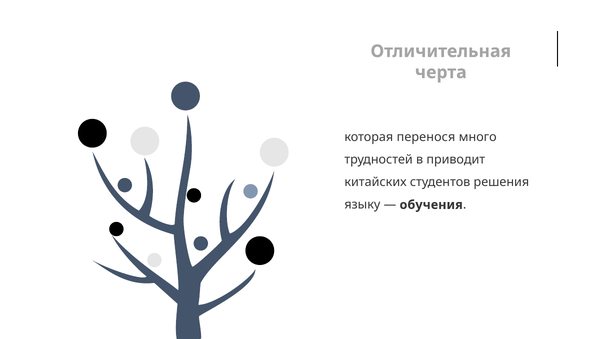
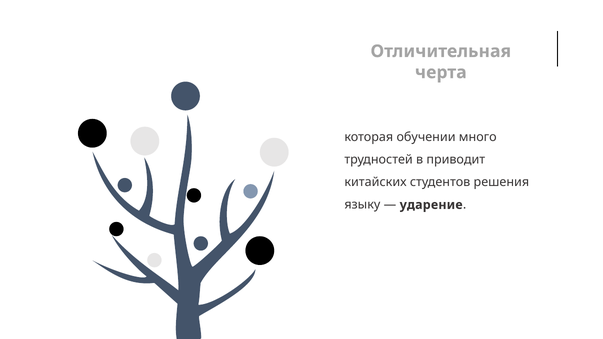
перенося: перенося -> обучении (426, 137)
обучения: обучения -> ударение (431, 205)
